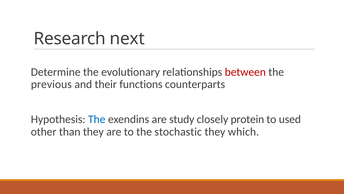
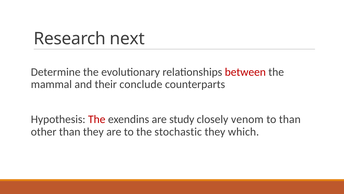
previous: previous -> mammal (51, 84)
functions: functions -> conclude (141, 84)
The colour: blue -> red (97, 119)
protein: protein -> venom (247, 119)
to used: used -> than (290, 119)
